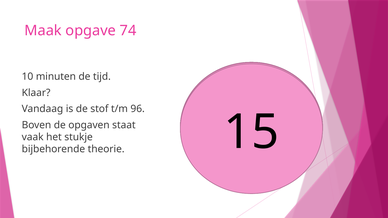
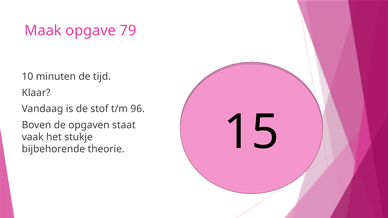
74: 74 -> 79 (128, 31)
